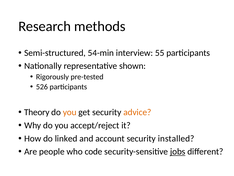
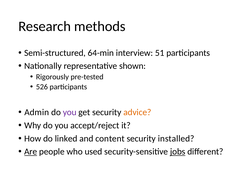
54-min: 54-min -> 64-min (101, 53)
55: 55 -> 51 (160, 53)
Theory: Theory -> Admin (37, 112)
you colour: orange -> purple (70, 112)
account: account -> content (110, 138)
Are underline: none -> present (31, 151)
code: code -> used (93, 151)
